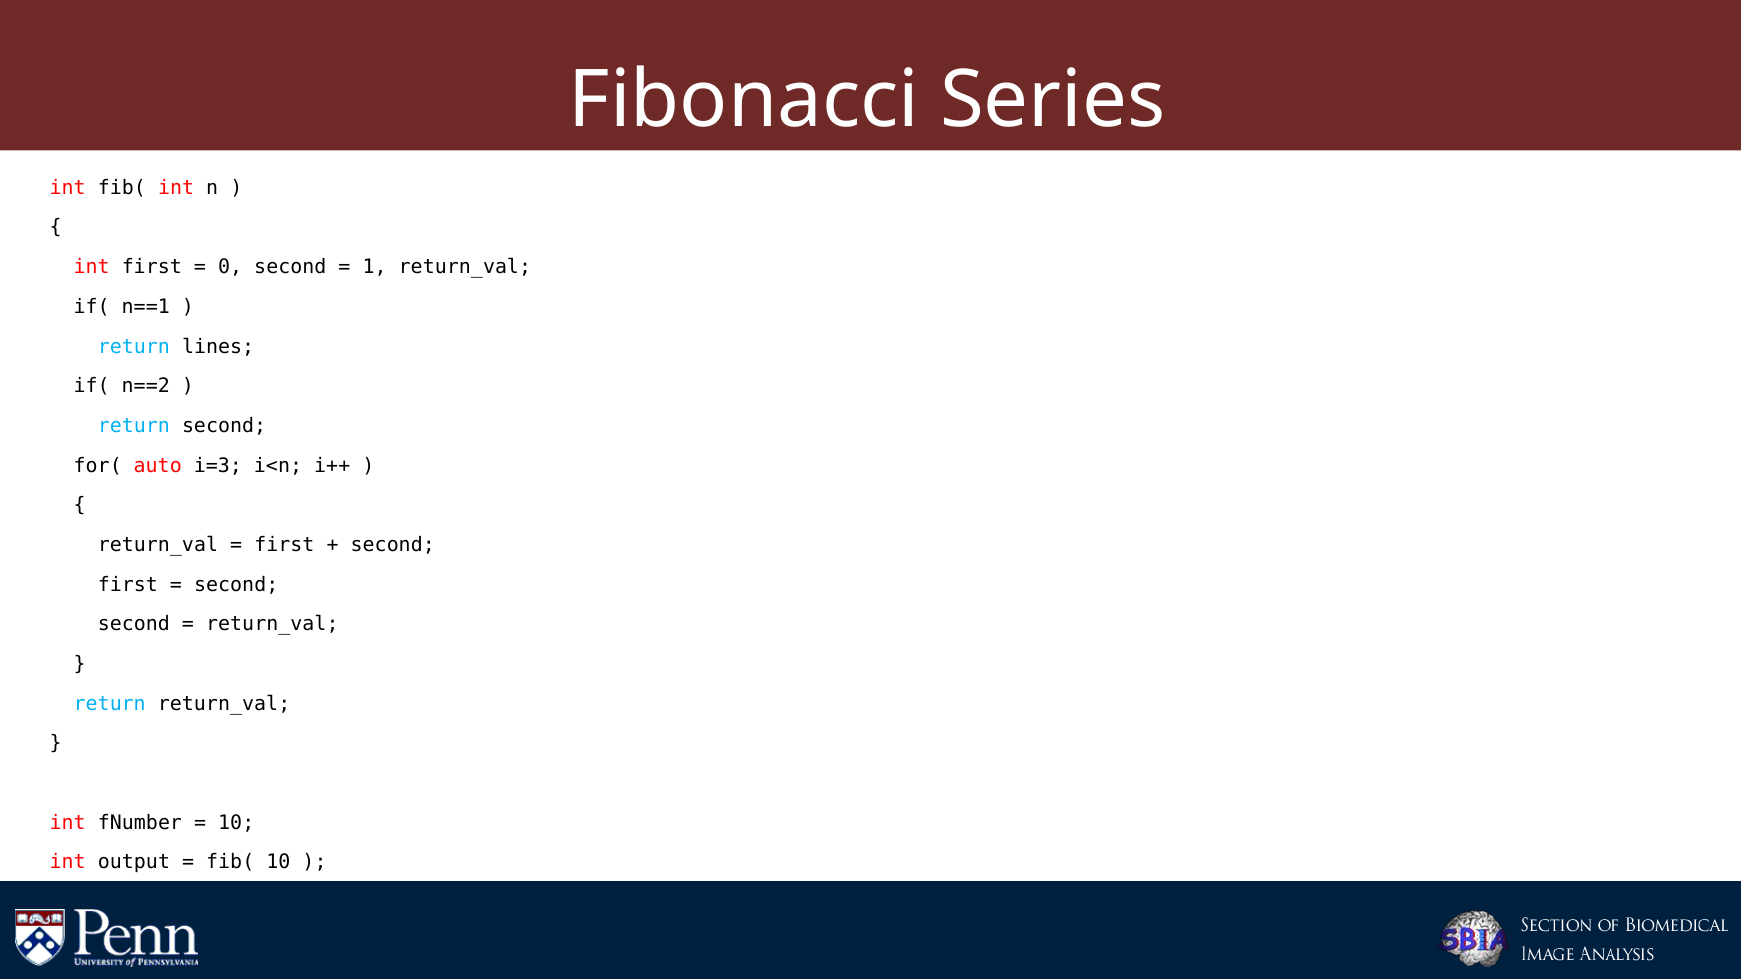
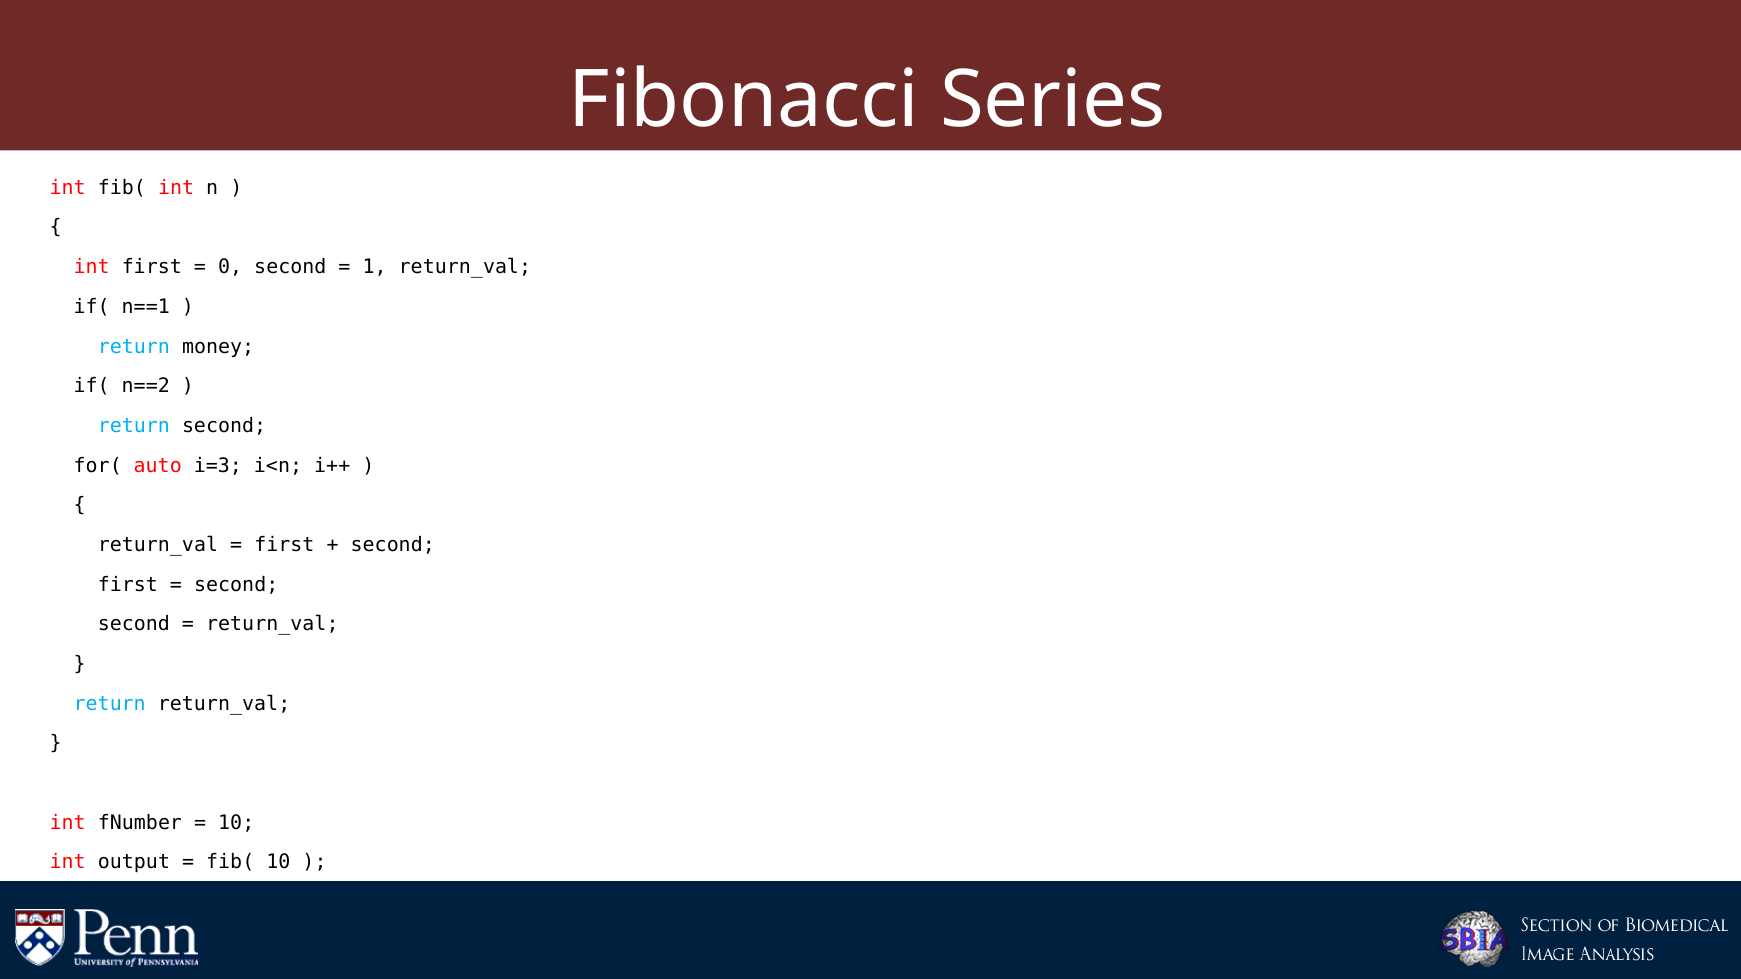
lines: lines -> money (218, 347)
